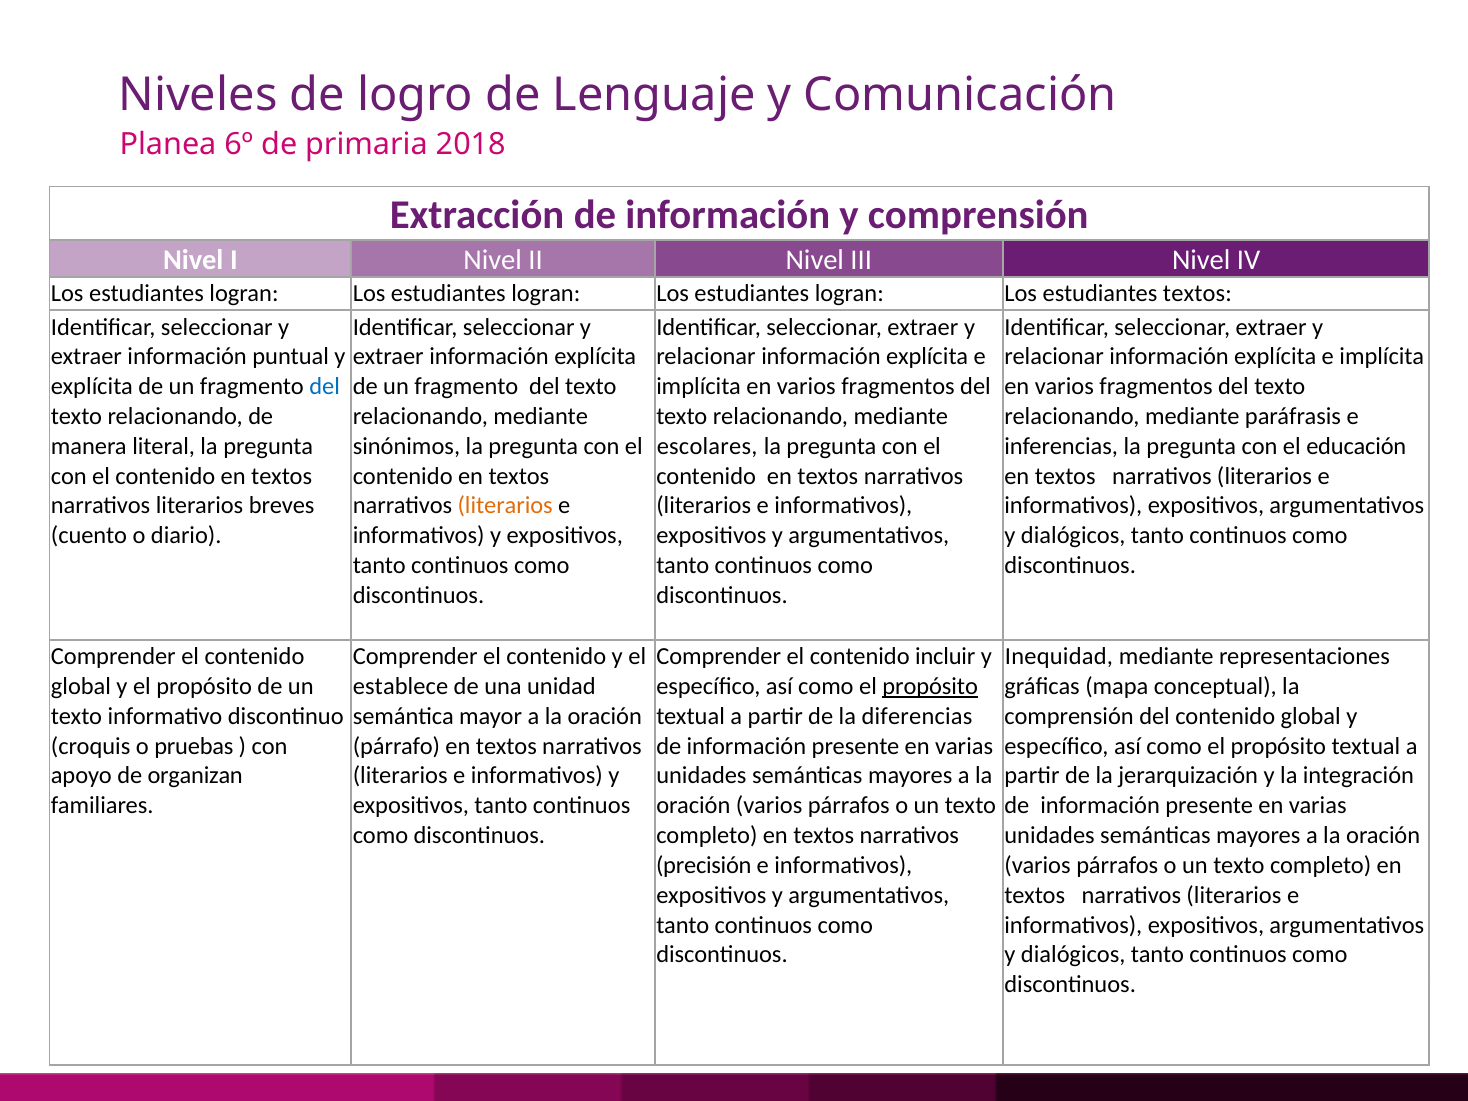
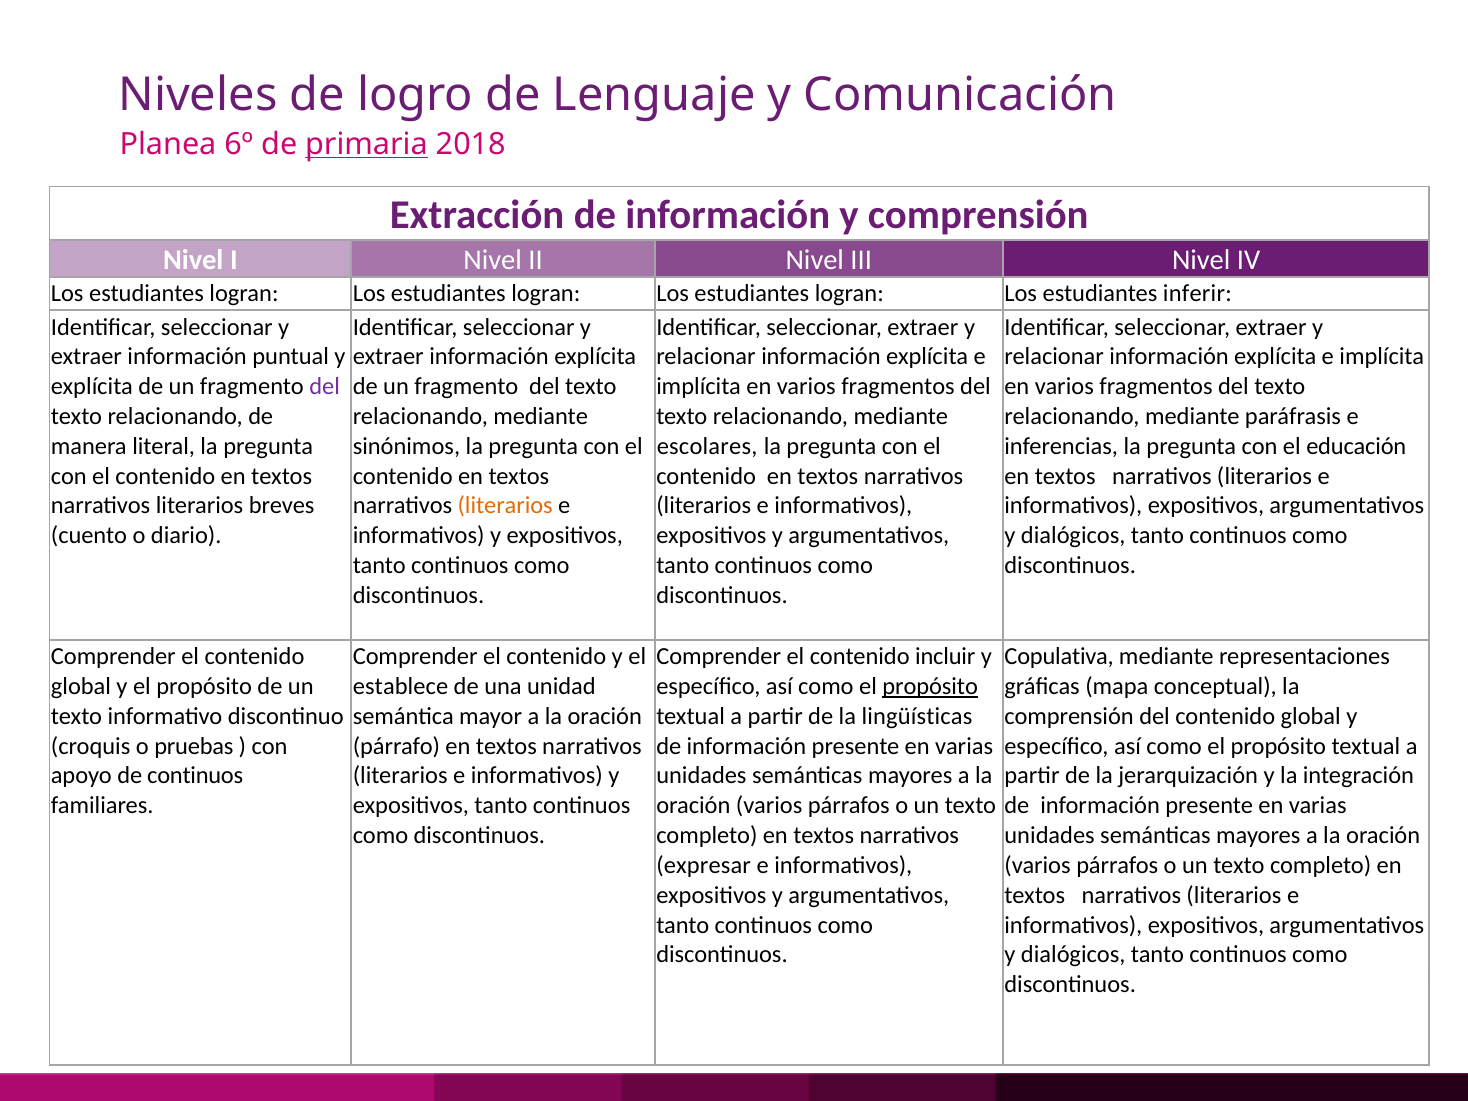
primaria underline: none -> present (366, 144)
estudiantes textos: textos -> inferir (1197, 294)
del colour: blue -> purple (325, 387)
Inequidad: Inequidad -> Copulativa (1059, 657)
diferencias: diferencias -> lingüísticas (917, 716)
de organizan: organizan -> continuos (195, 776)
precisión: precisión -> expresar (704, 865)
